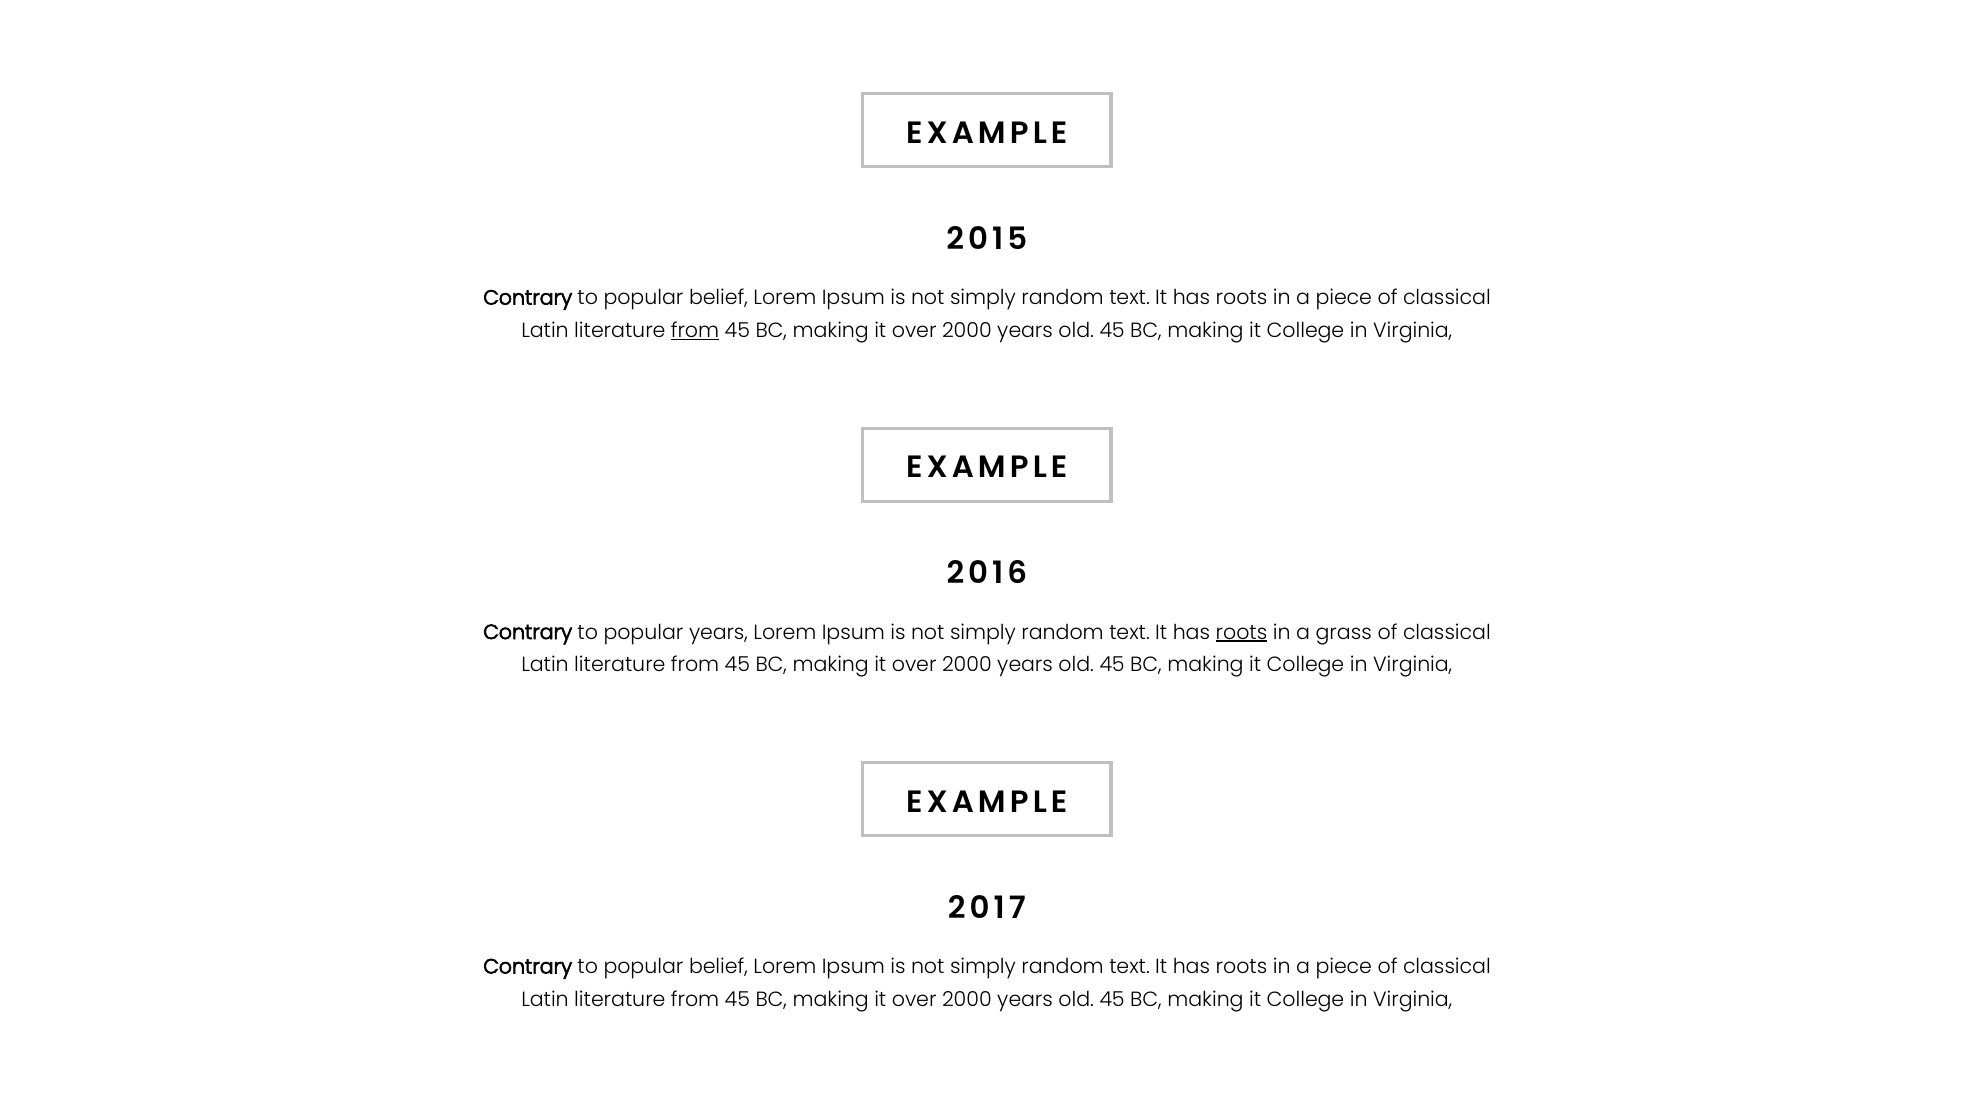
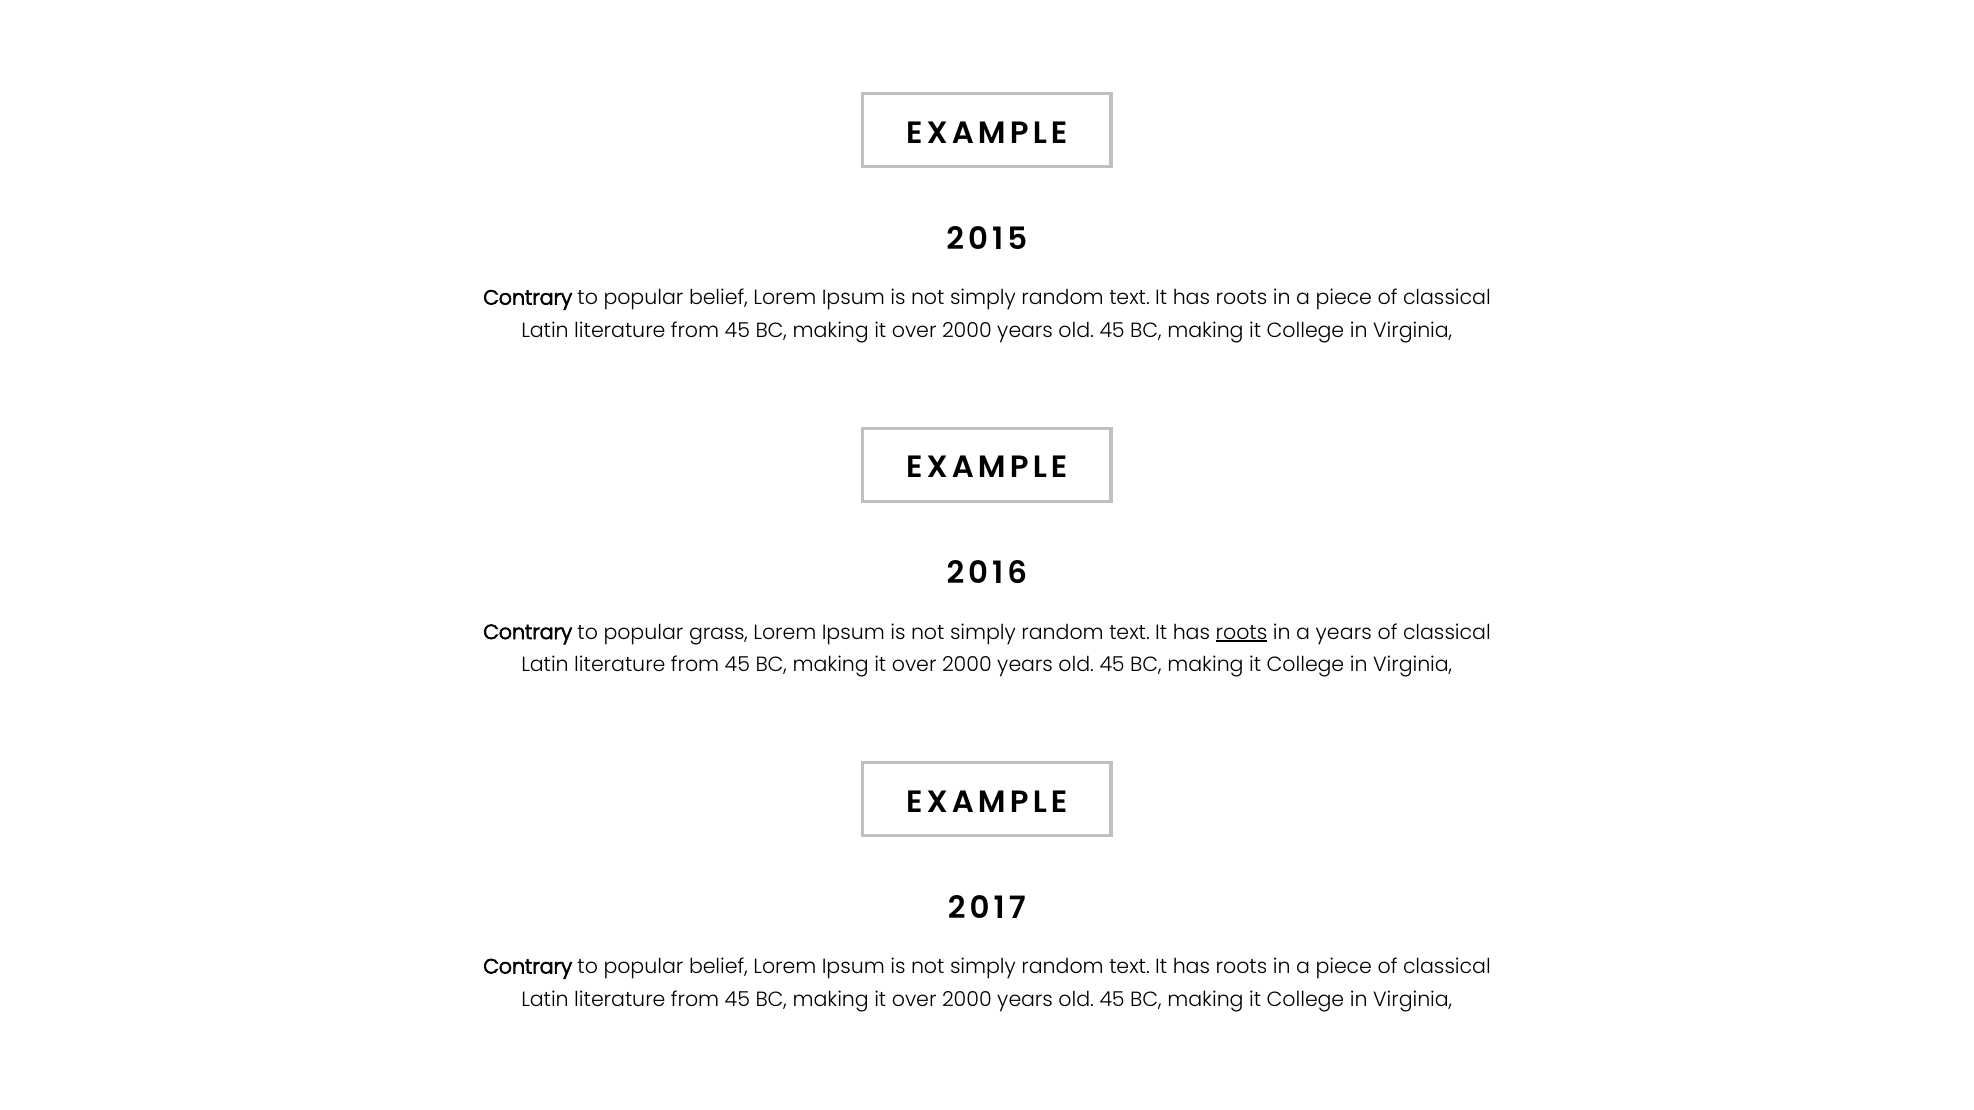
from underline: present -> none (695, 331)
popular years: years -> grass (719, 632)
a grass: grass -> years (1344, 632)
